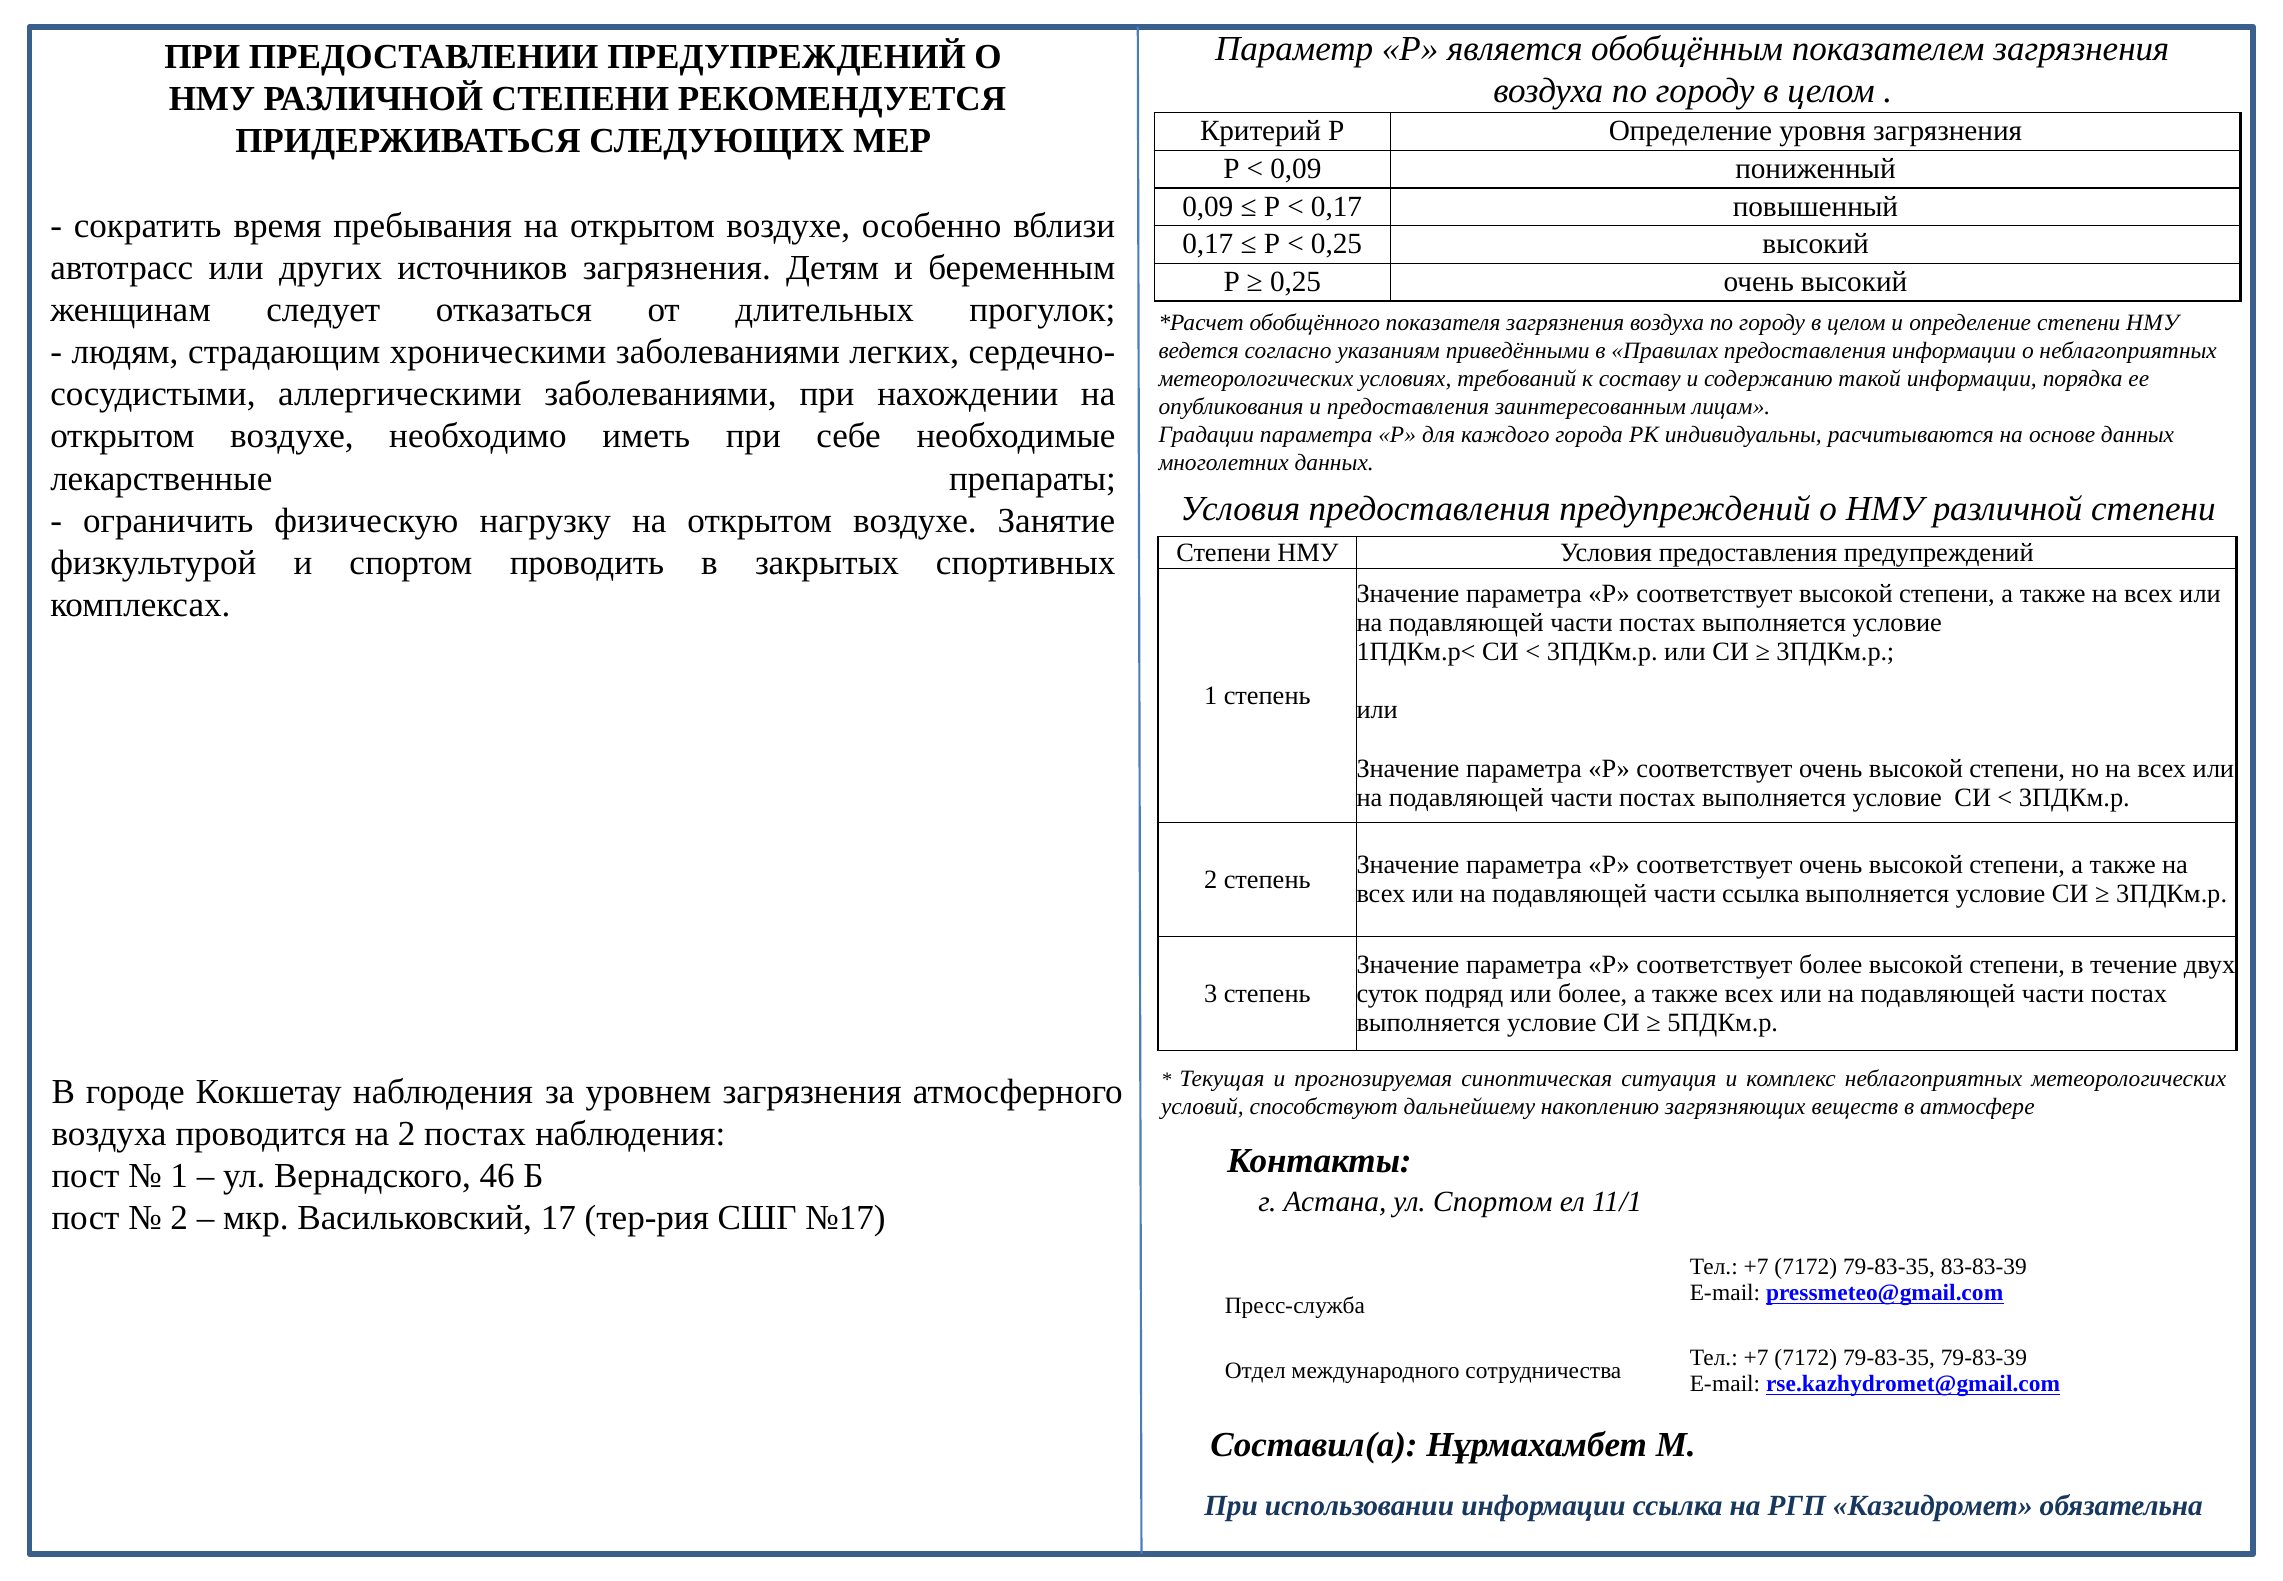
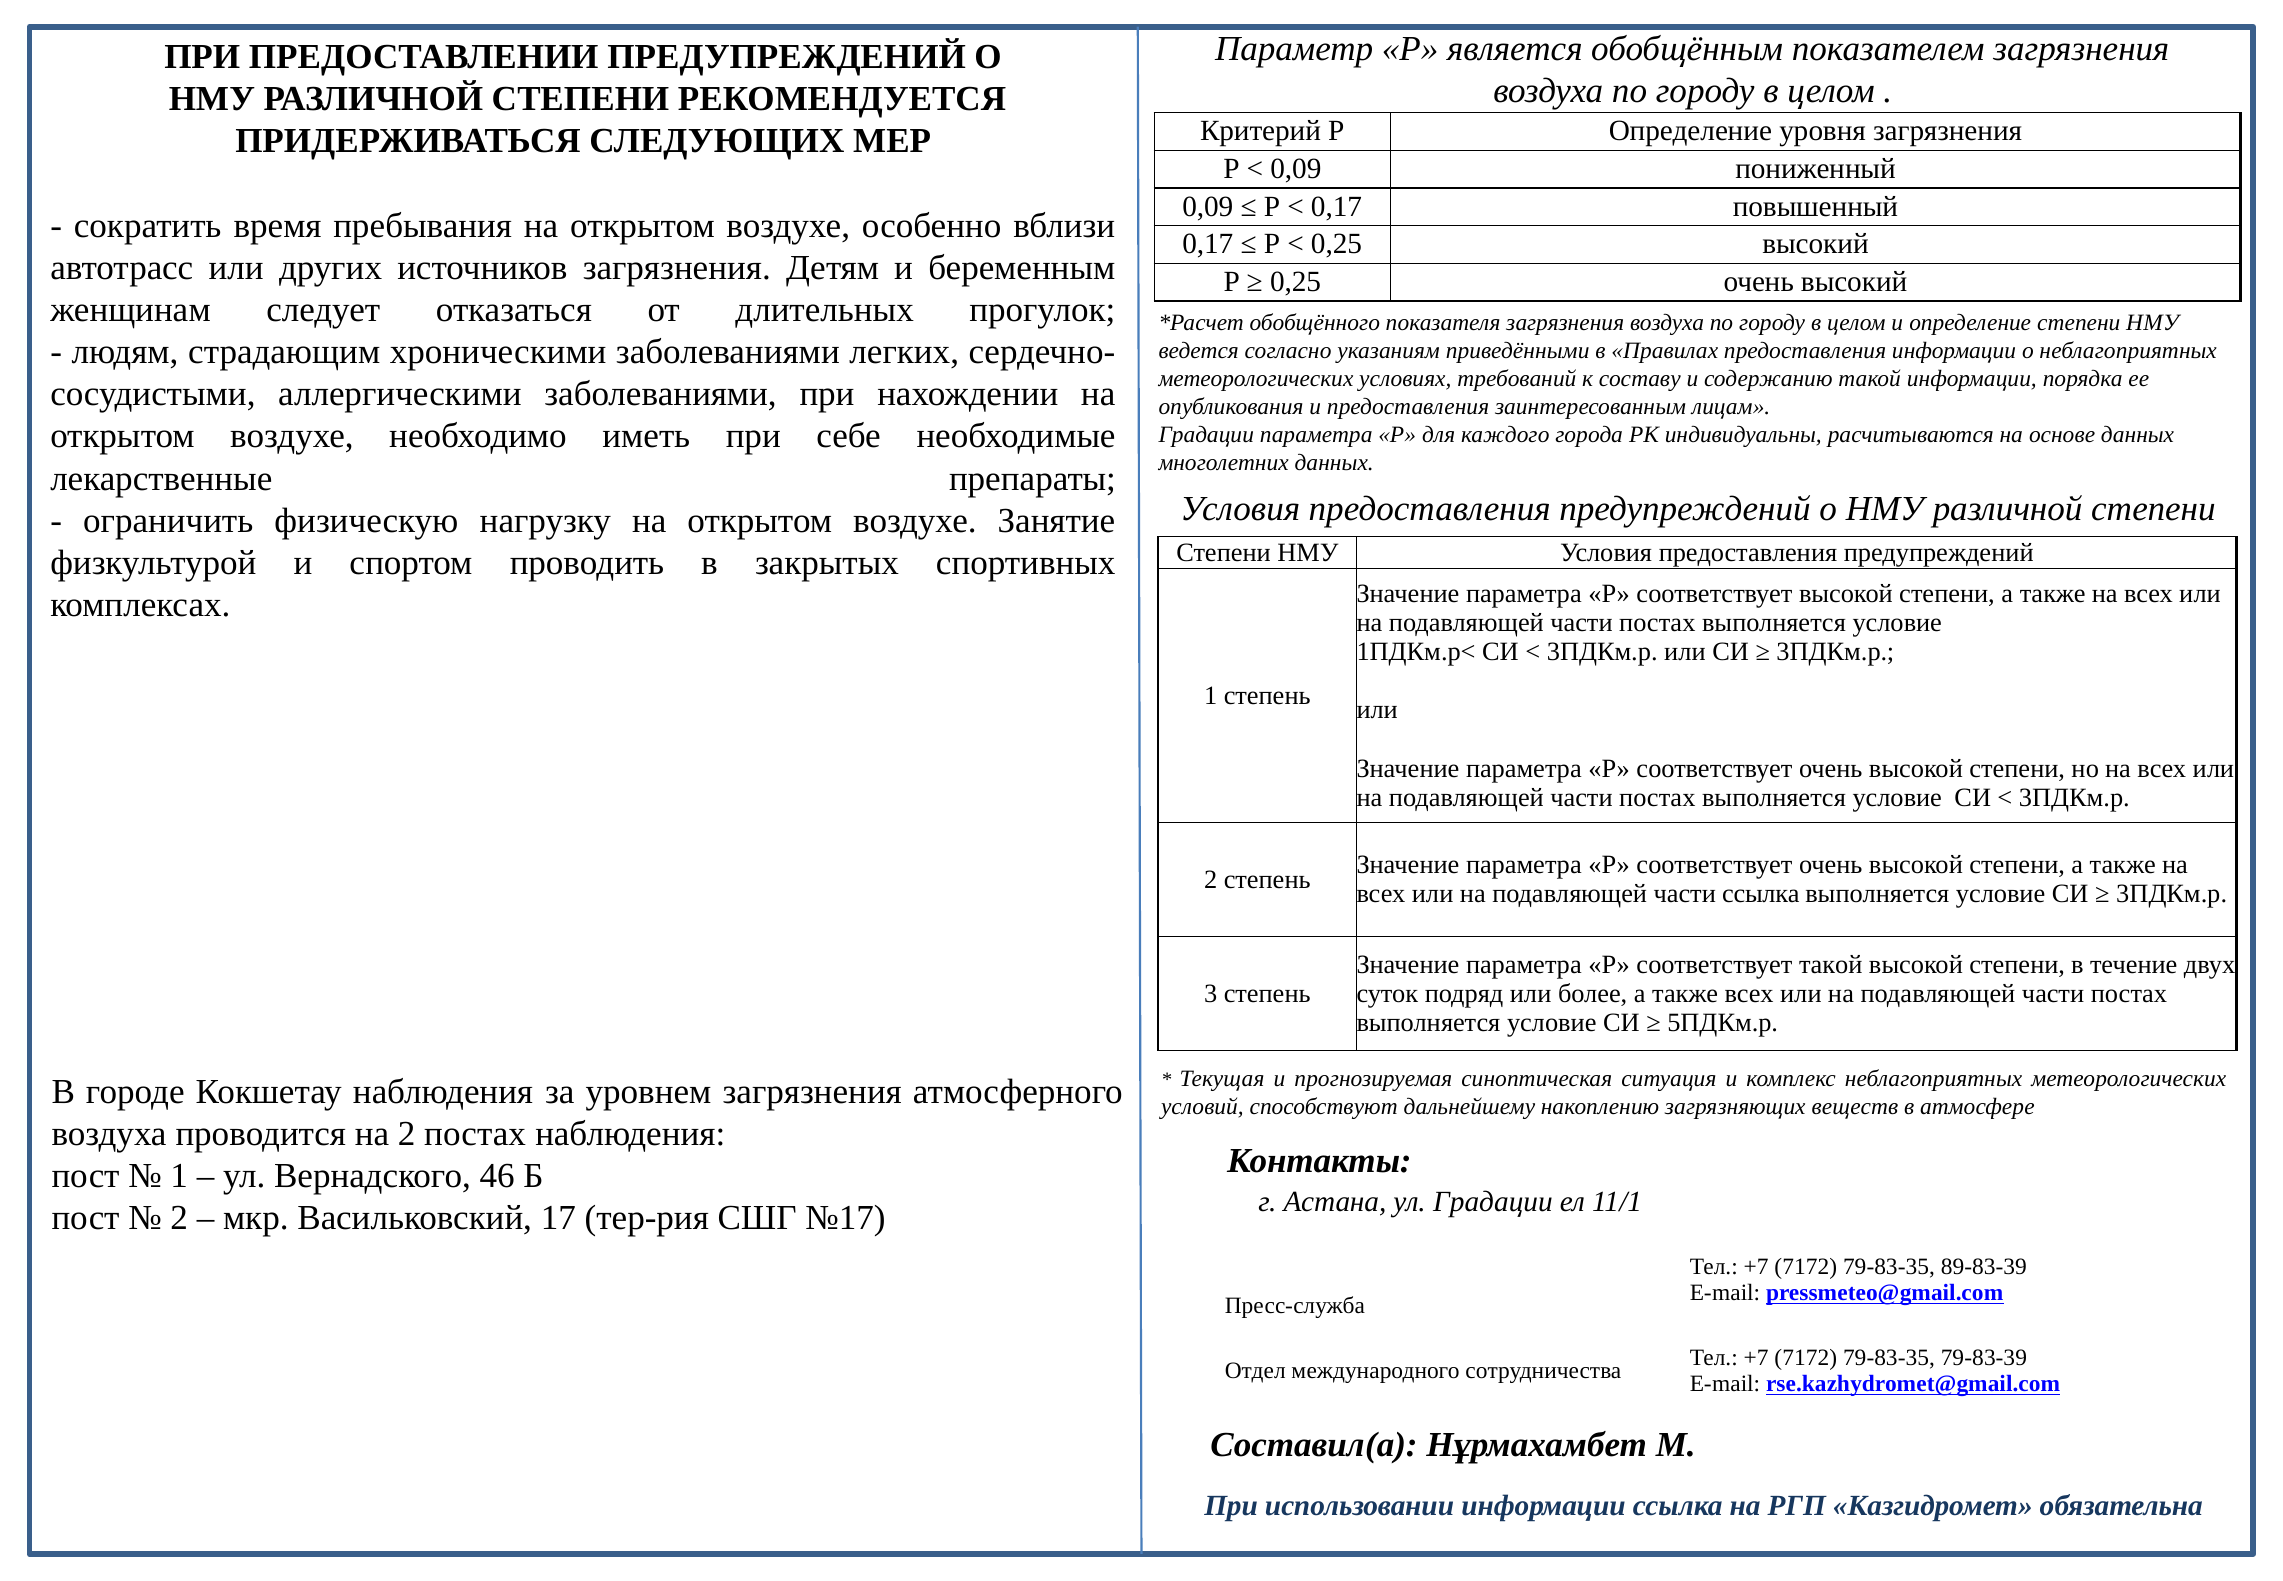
соответствует более: более -> такой (1831, 964)
ул Спортом: Спортом -> Градации (1493, 1202)
83-83-39: 83-83-39 -> 89-83-39 (1984, 1266)
